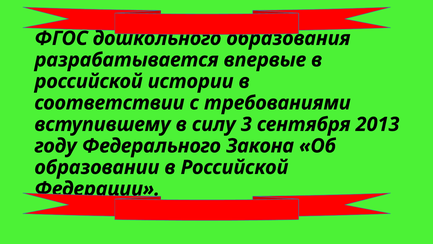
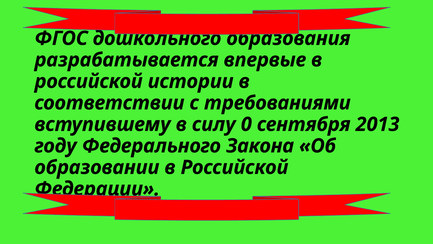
3: 3 -> 0 (246, 124)
